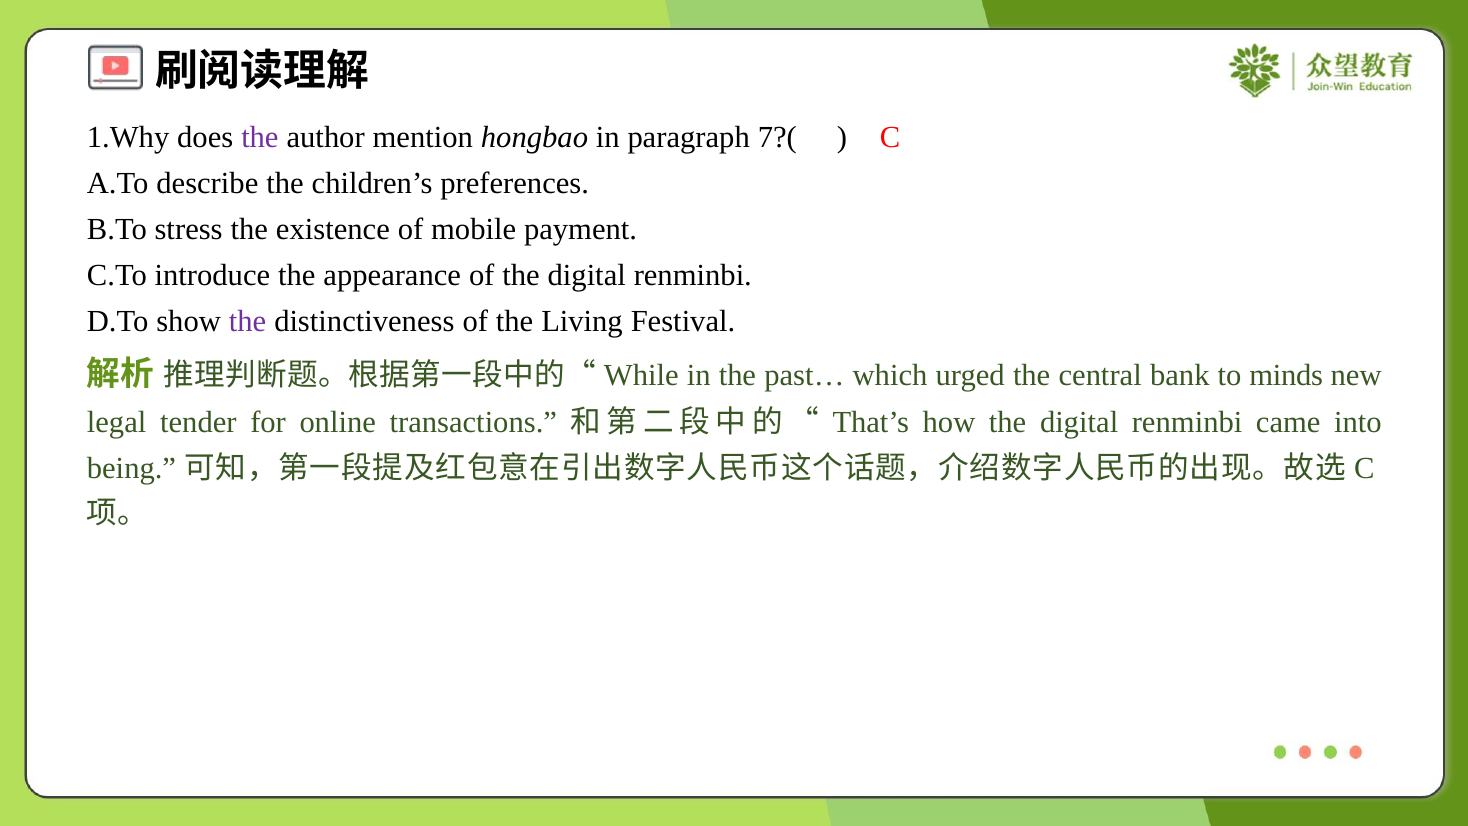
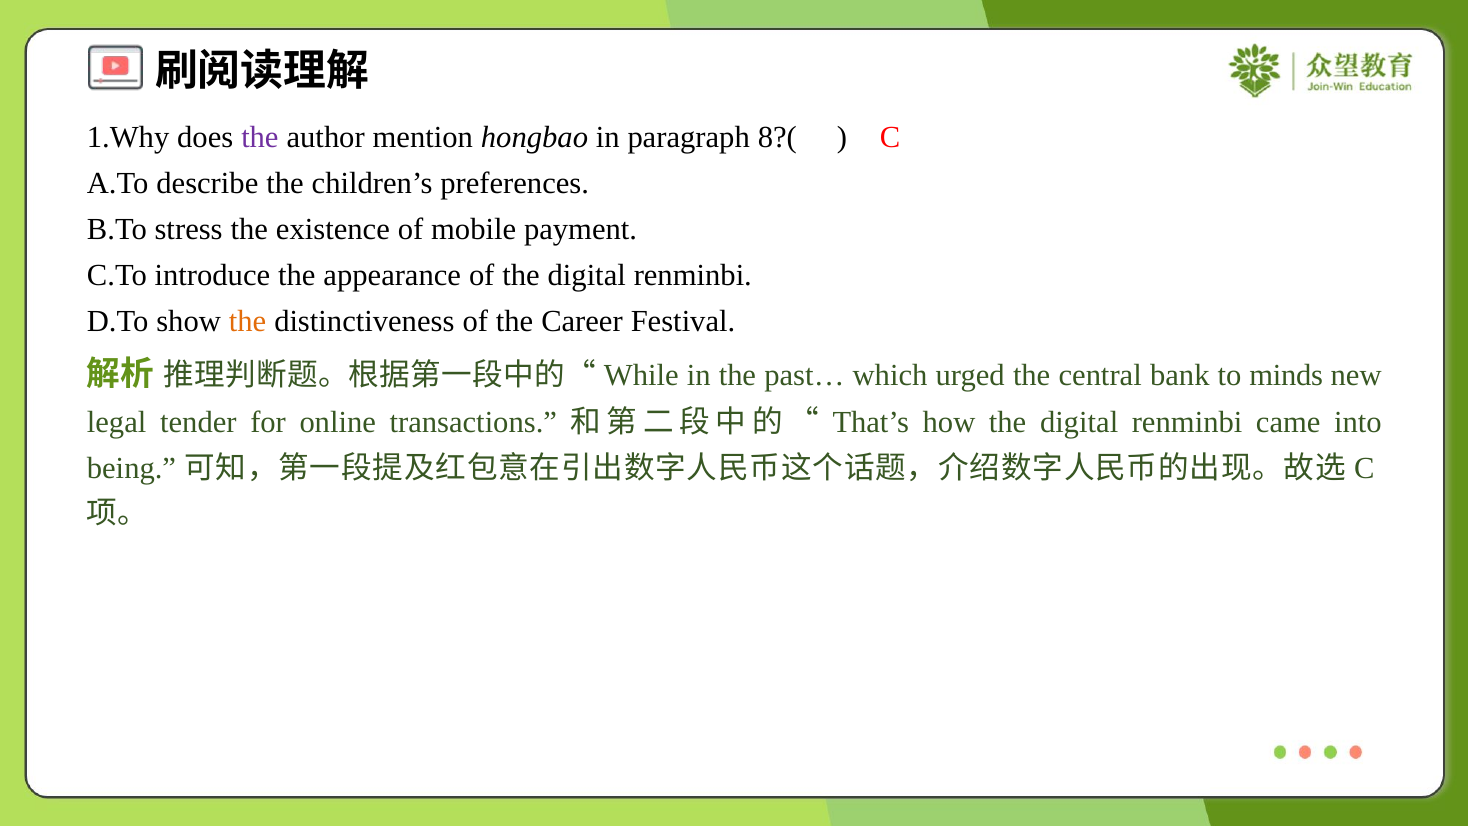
7?(: 7?( -> 8?( (777, 137)
the colour: purple -> orange (248, 321)
Living: Living -> Career (582, 321)
